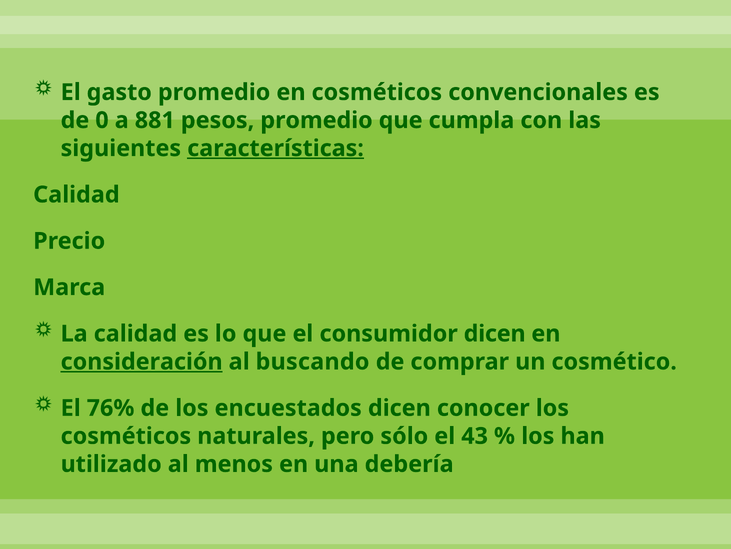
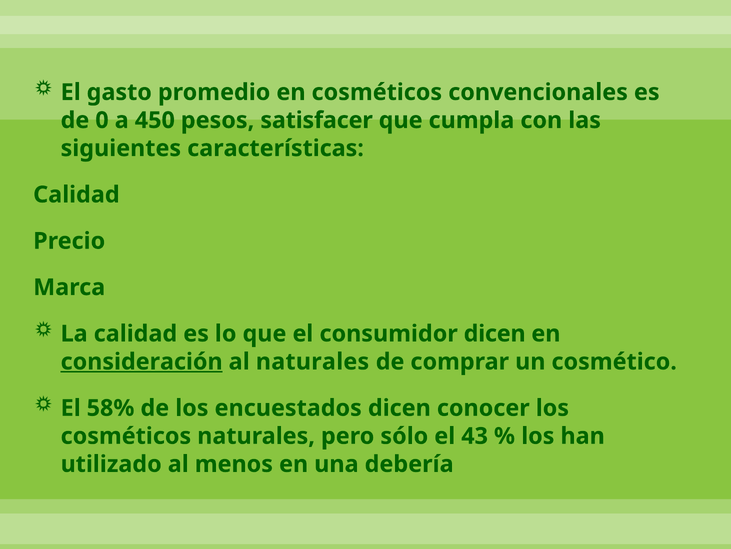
881: 881 -> 450 (155, 120)
pesos promedio: promedio -> satisfacer (317, 120)
características underline: present -> none (276, 148)
al buscando: buscando -> naturales (313, 361)
76%: 76% -> 58% (111, 408)
